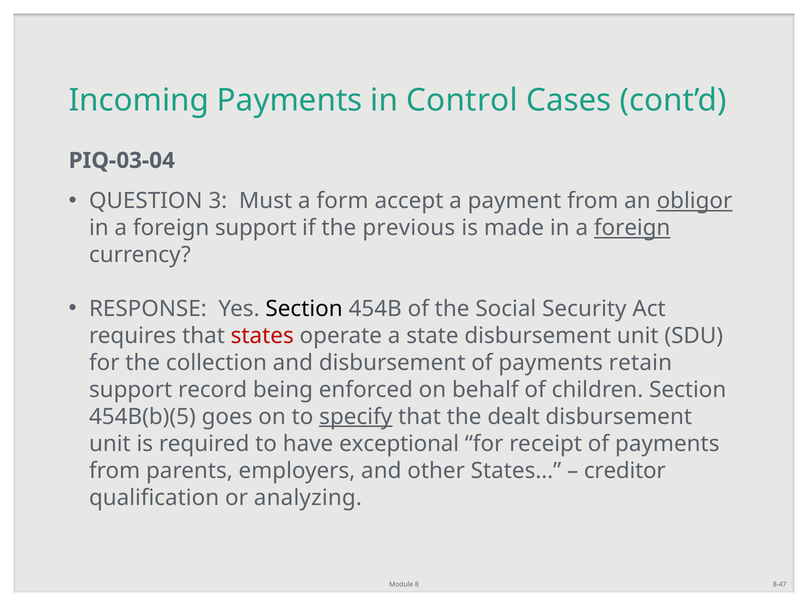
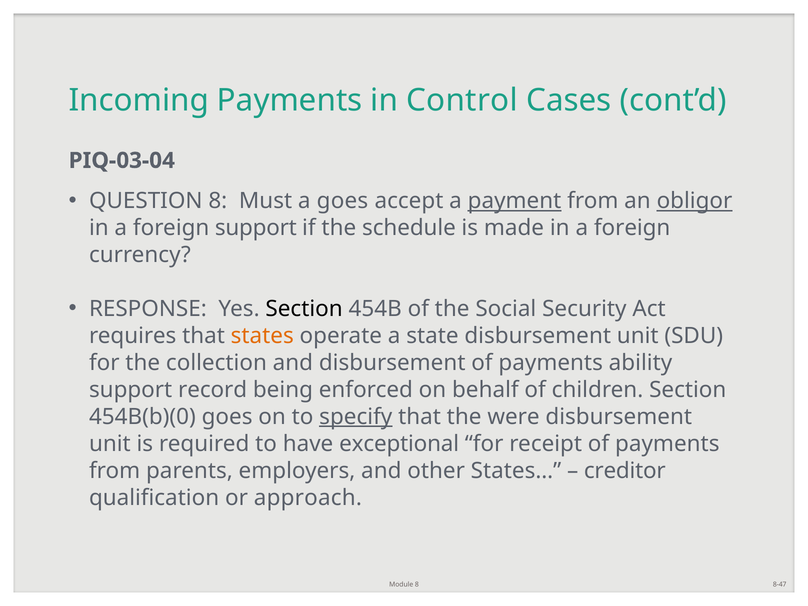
QUESTION 3: 3 -> 8 (218, 201)
a form: form -> goes (342, 201)
payment underline: none -> present (514, 201)
previous: previous -> schedule (409, 228)
foreign underline: present -> none (632, 228)
states colour: red -> orange (262, 336)
retain: retain -> ability (640, 363)
454B(b)(5: 454B(b)(5 -> 454B(b)(0 (142, 417)
dealt: dealt -> were (514, 417)
analyzing: analyzing -> approach (308, 498)
